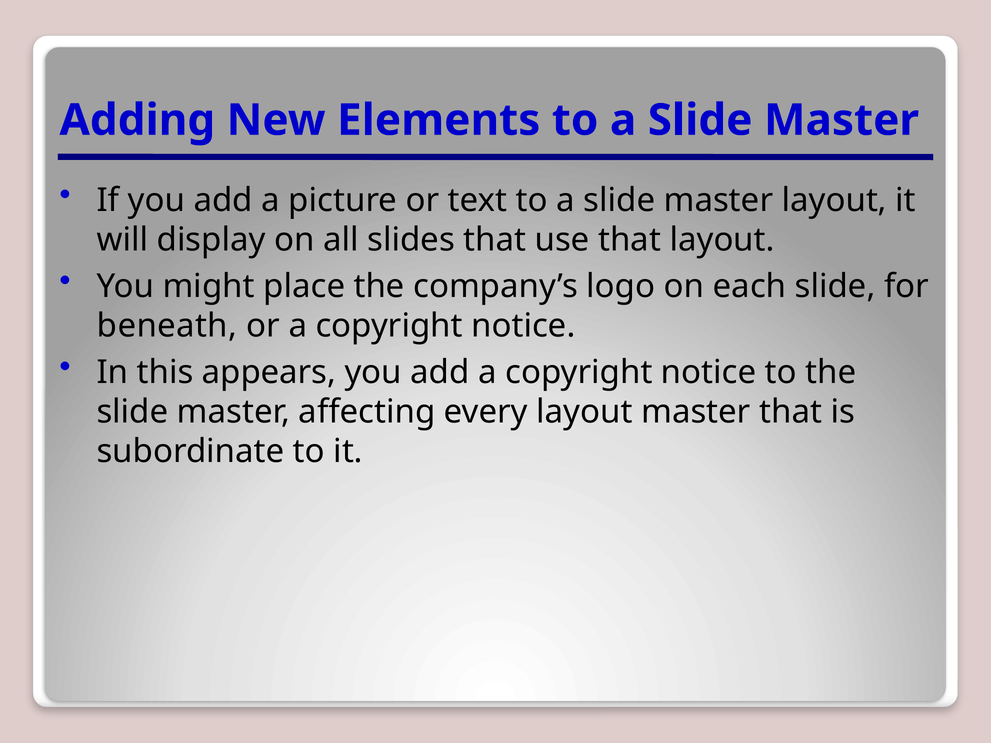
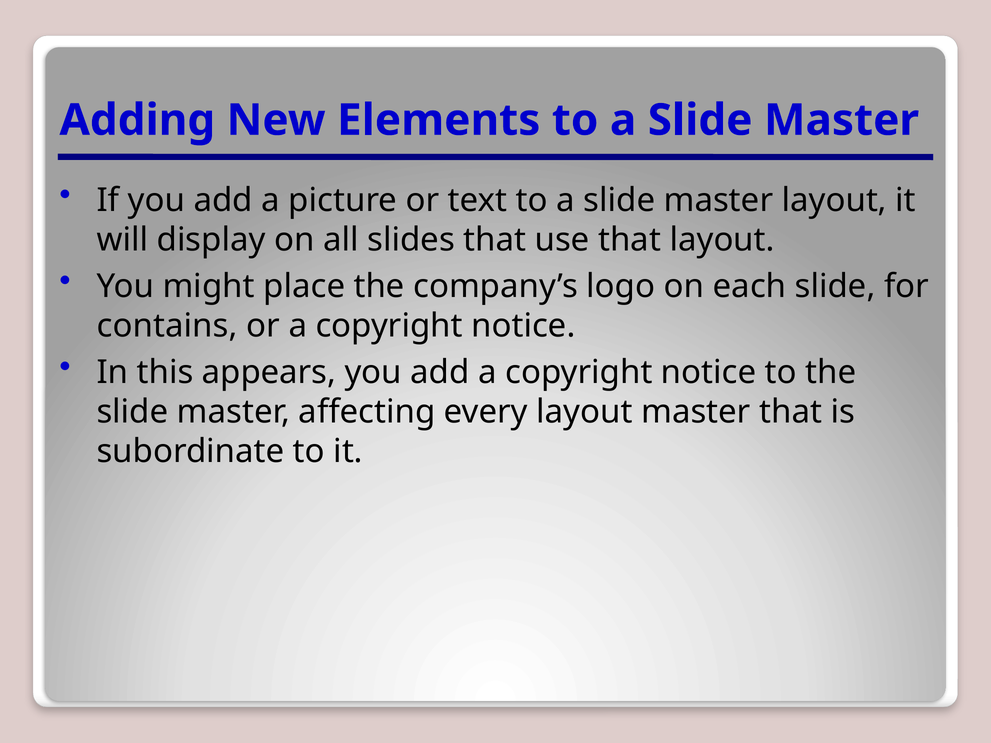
beneath: beneath -> contains (167, 326)
